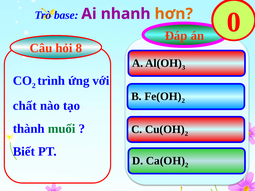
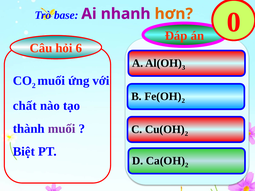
hỏi 8: 8 -> 6 (79, 48)
2 trình: trình -> muối (51, 81)
muối colour: green -> purple (62, 129)
Biết: Biết -> Biệt (24, 152)
